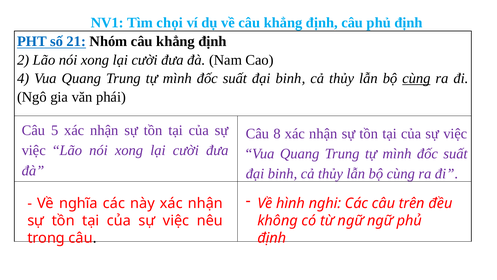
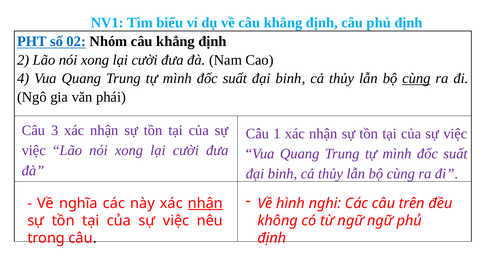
chọi: chọi -> biểu (170, 23)
21: 21 -> 02 (76, 41)
5: 5 -> 3 (55, 130)
8: 8 -> 1 (277, 133)
nhận underline: none -> present (205, 203)
